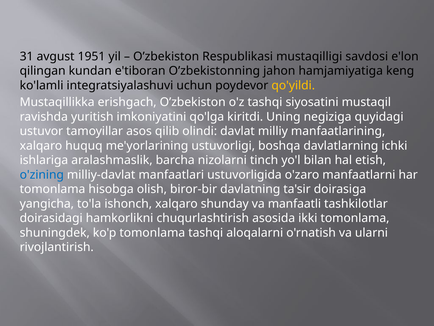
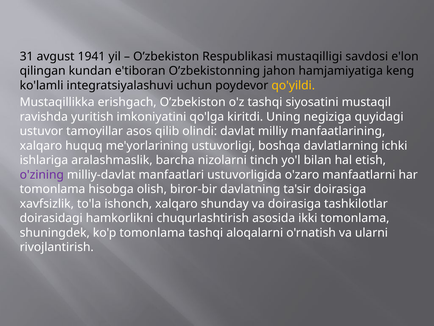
1951: 1951 -> 1941 (91, 56)
o'zining colour: blue -> purple (42, 175)
yangicha: yangicha -> xavfsizlik (47, 203)
va manfaatli: manfaatli -> doirasiga (294, 203)
